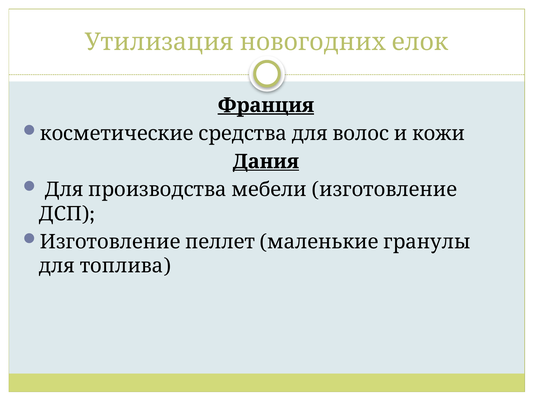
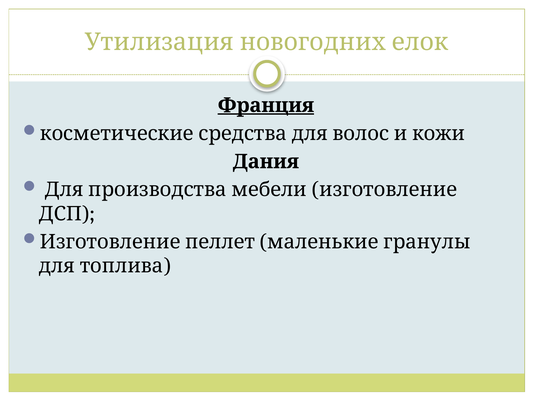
Дания underline: present -> none (266, 161)
